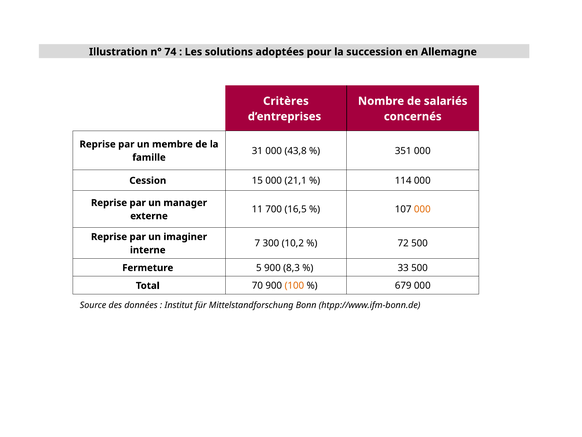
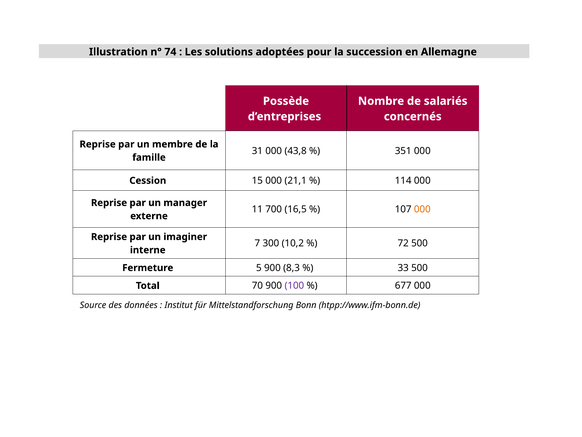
Critères: Critères -> Possède (286, 101)
100 colour: orange -> purple (294, 285)
679: 679 -> 677 (403, 285)
